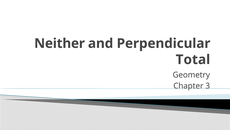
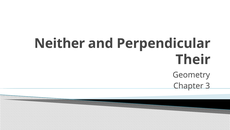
Total: Total -> Their (193, 59)
